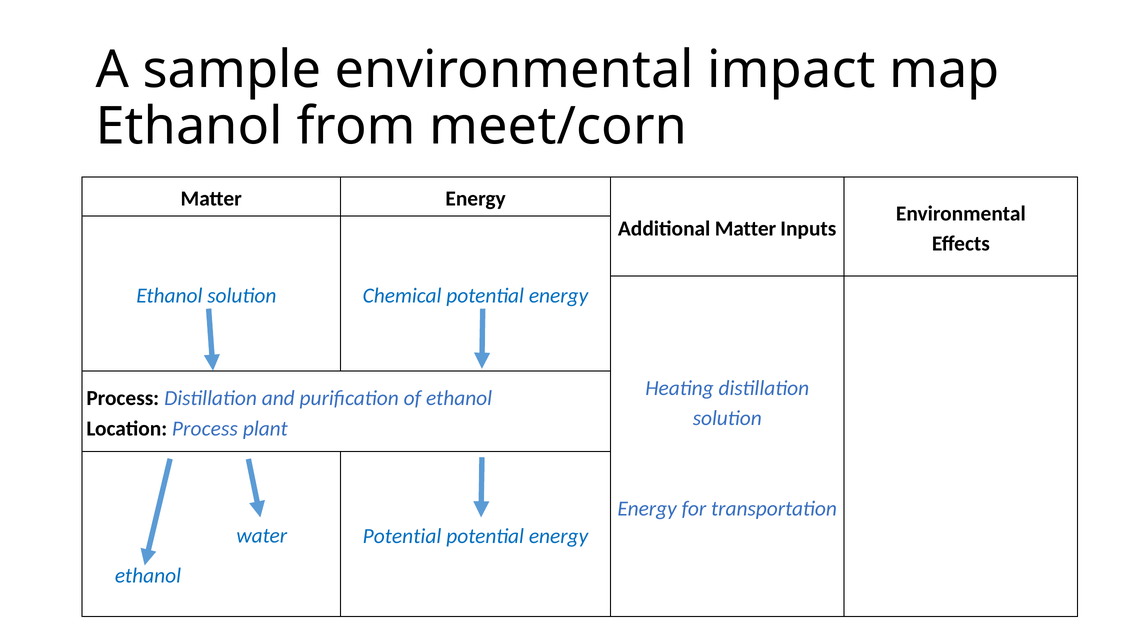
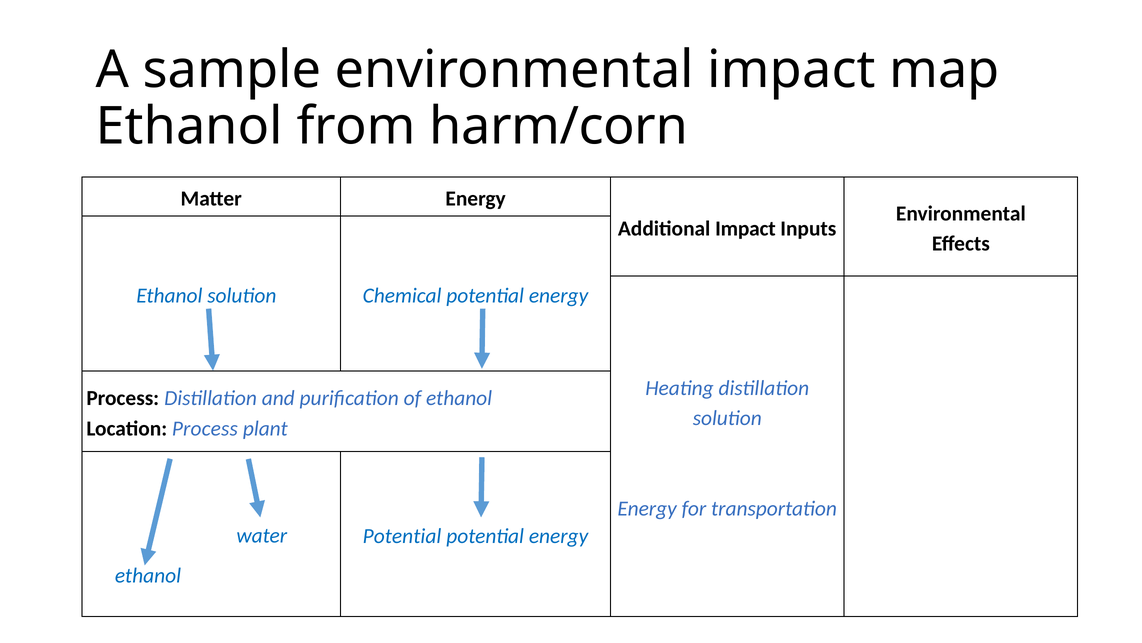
meet/corn: meet/corn -> harm/corn (559, 126)
Additional Matter: Matter -> Impact (745, 228)
